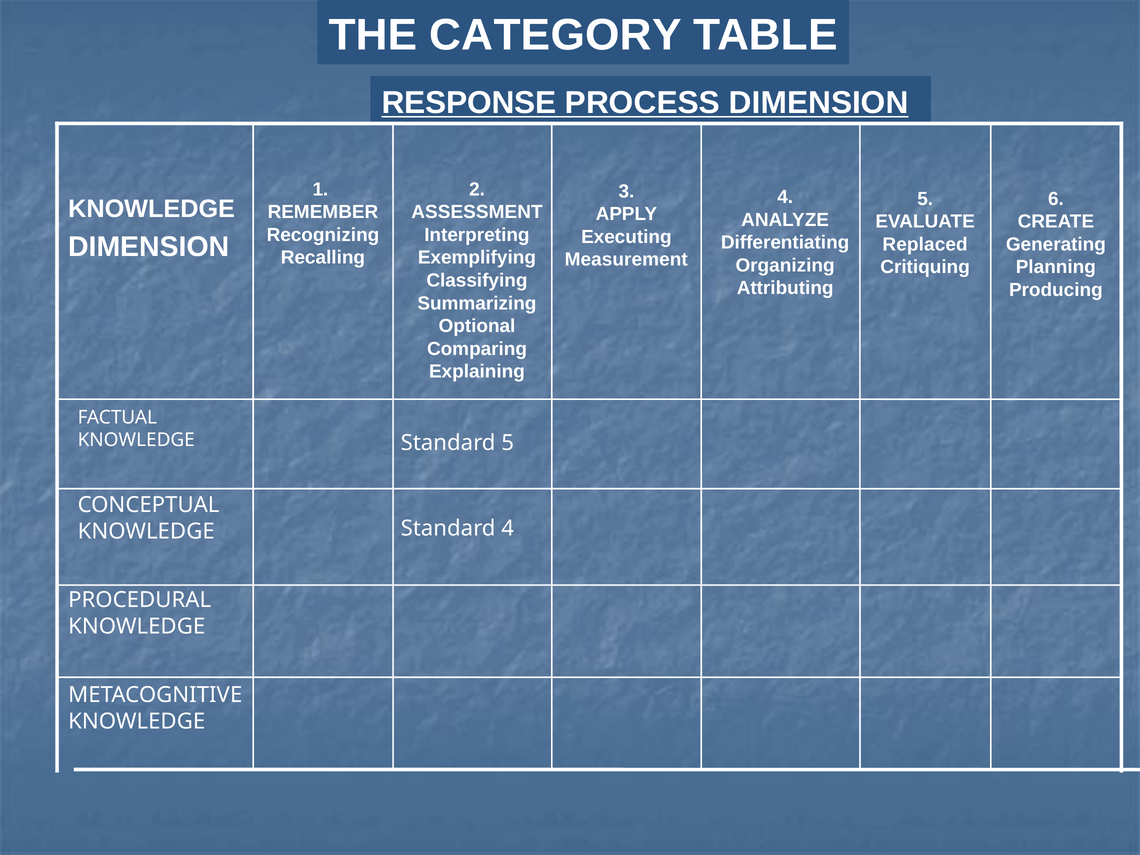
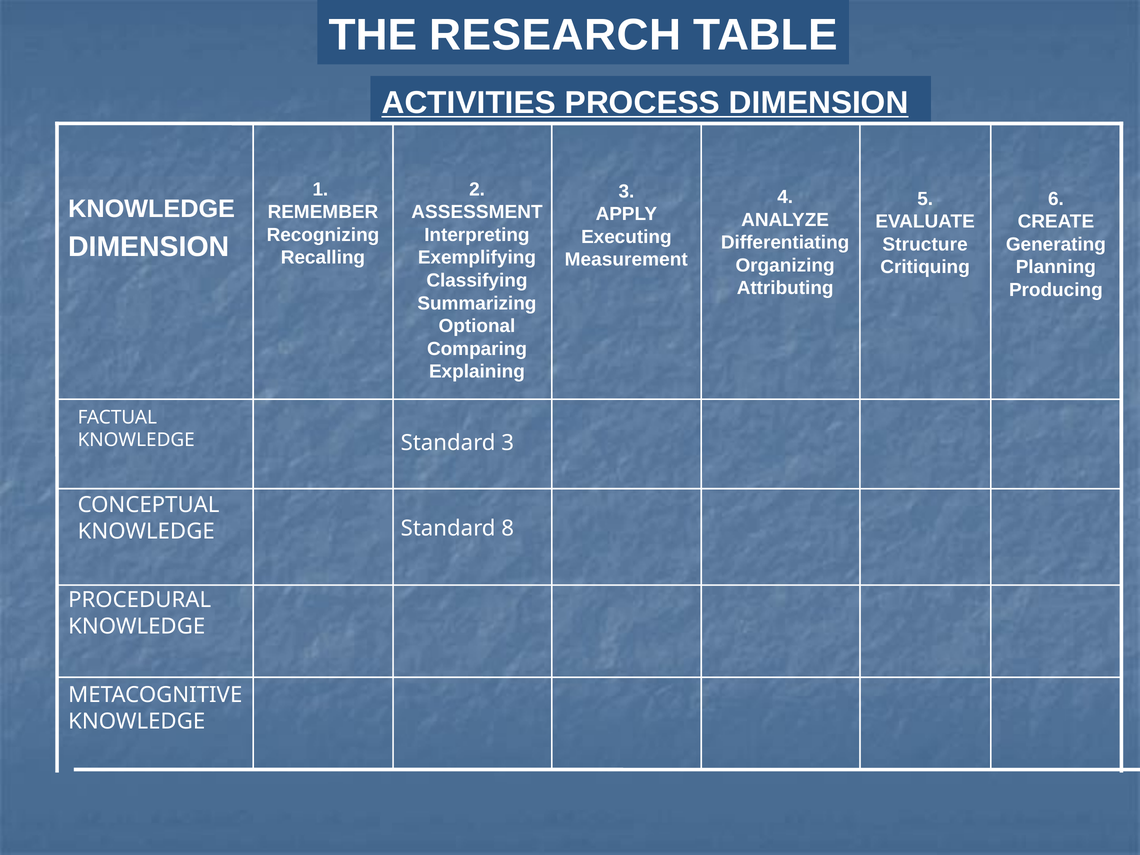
CATEGORY: CATEGORY -> RESEARCH (555, 35)
RESPONSE: RESPONSE -> ACTIVITIES (469, 103)
Replaced: Replaced -> Structure (925, 244)
Standard 5: 5 -> 3 (508, 443)
Standard 4: 4 -> 8 (508, 528)
